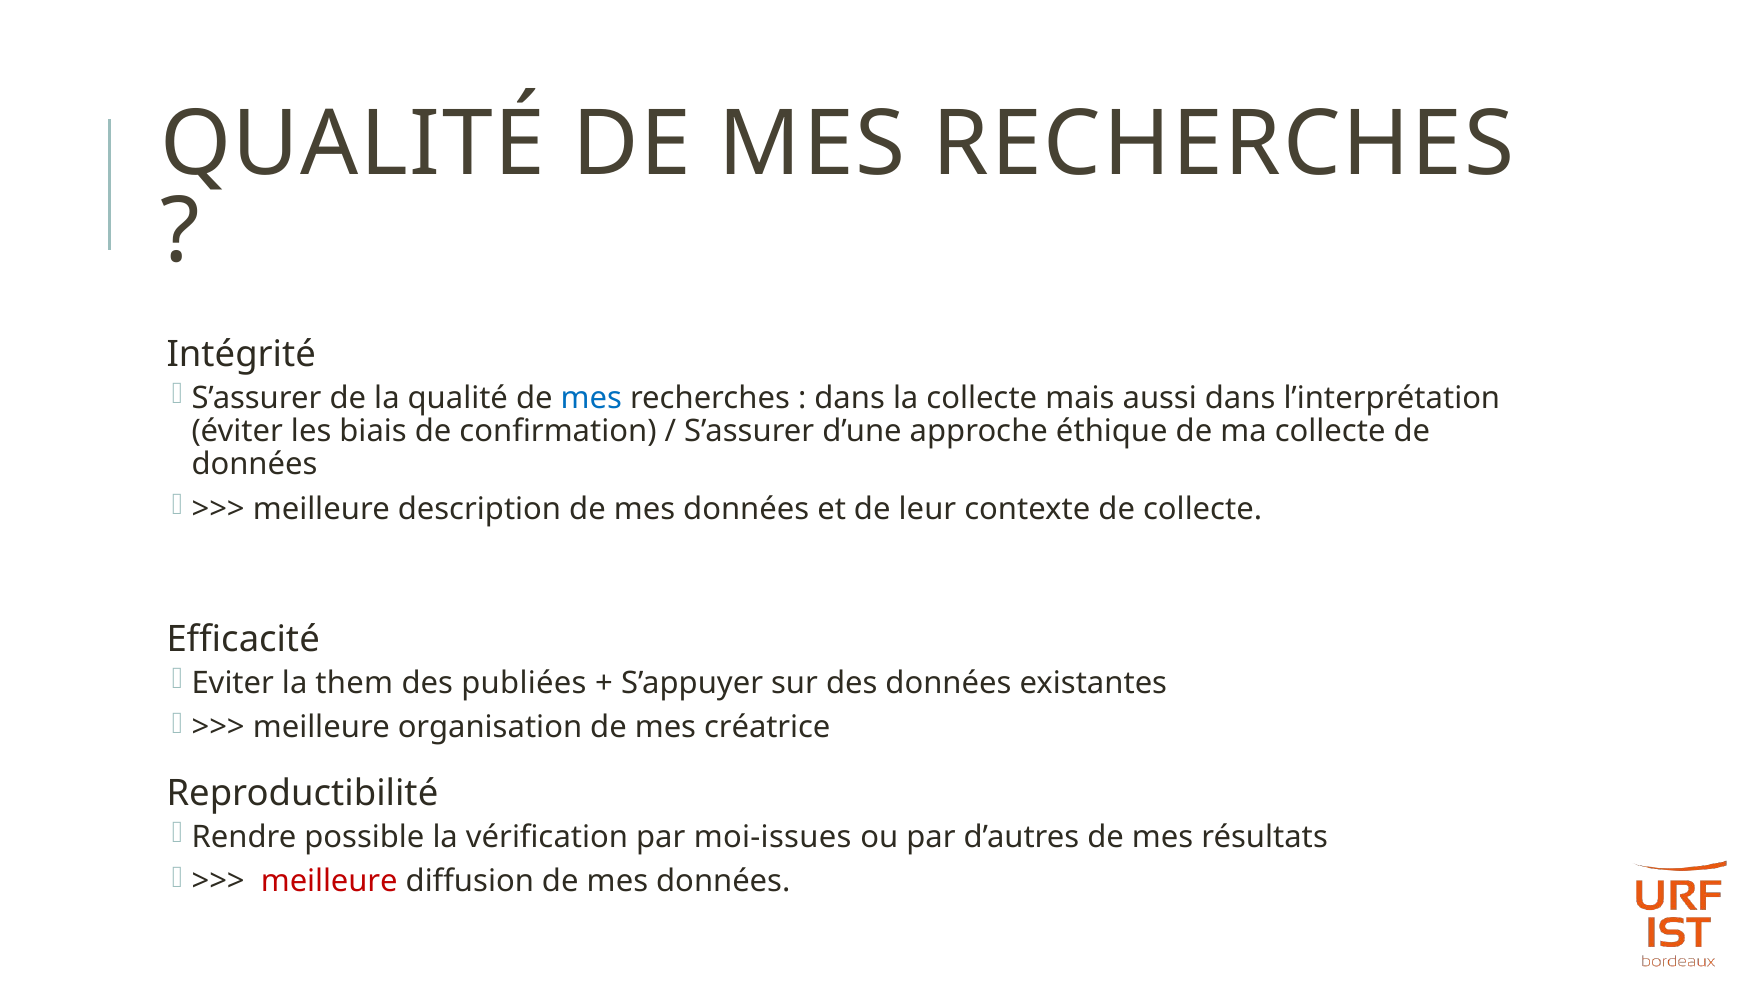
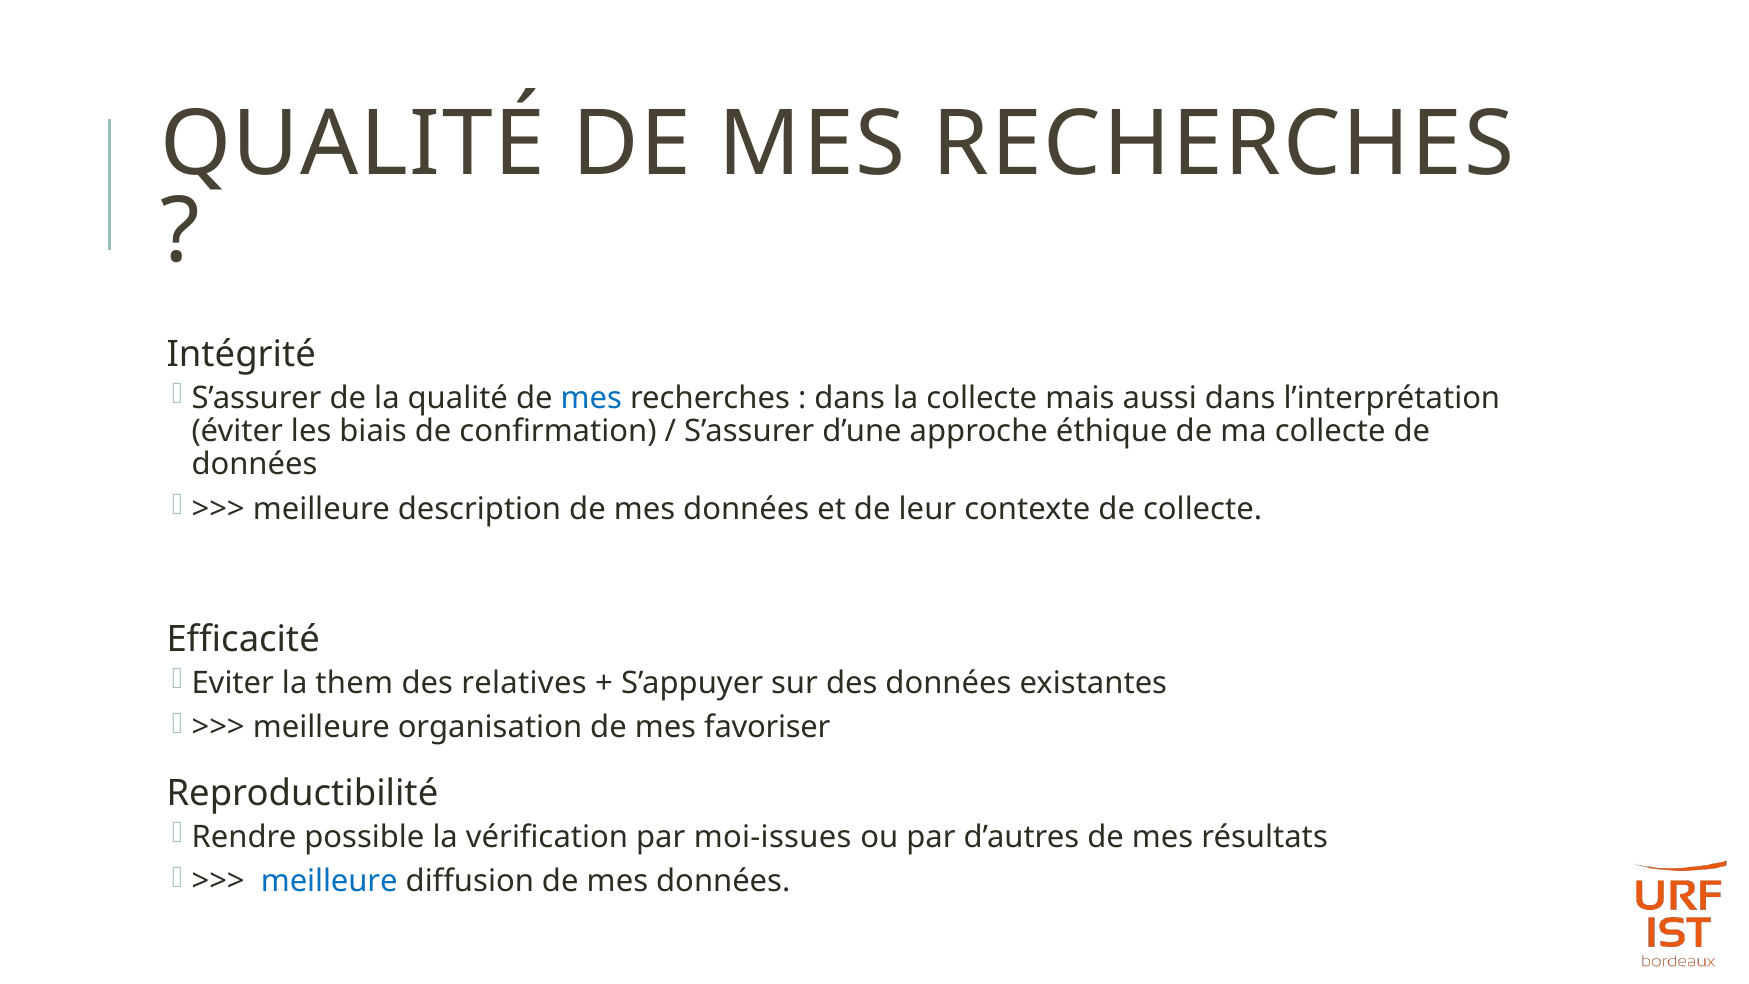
publiées: publiées -> relatives (524, 683)
créatrice: créatrice -> favoriser (767, 728)
meilleure colour: red -> blue (329, 881)
